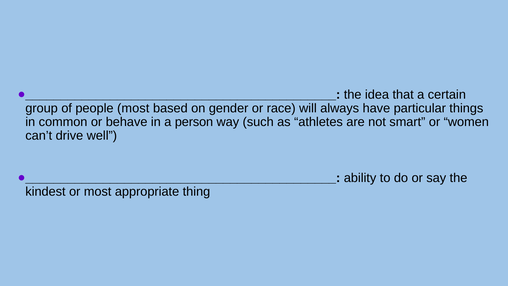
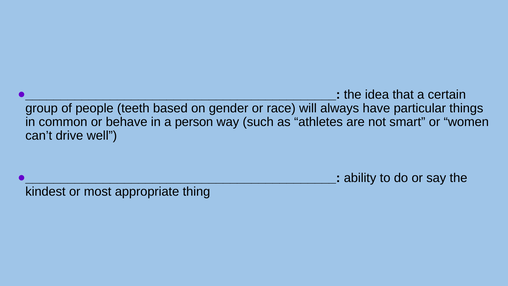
people most: most -> teeth (133, 108)
